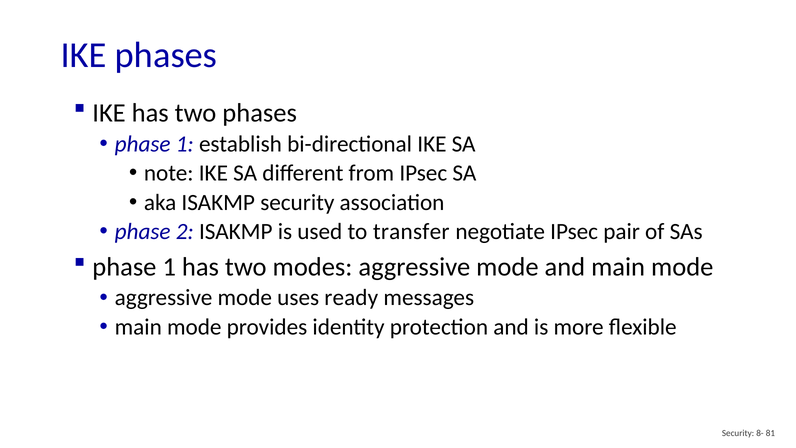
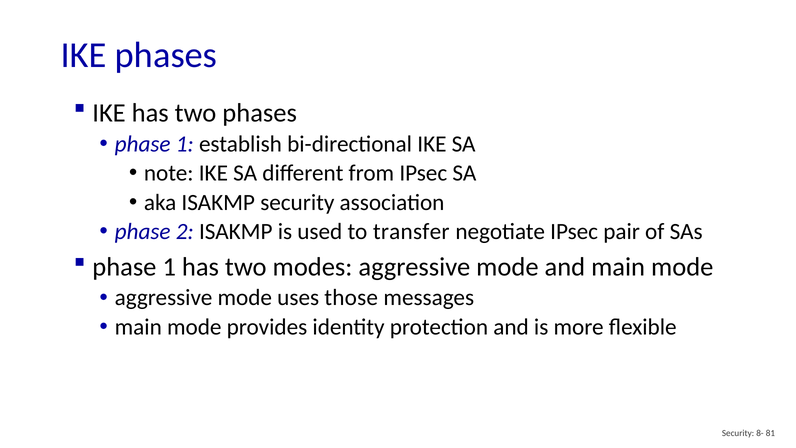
ready: ready -> those (351, 298)
